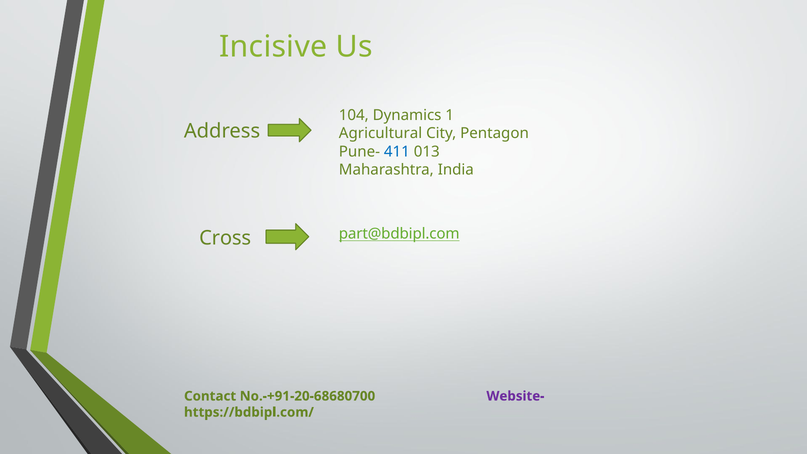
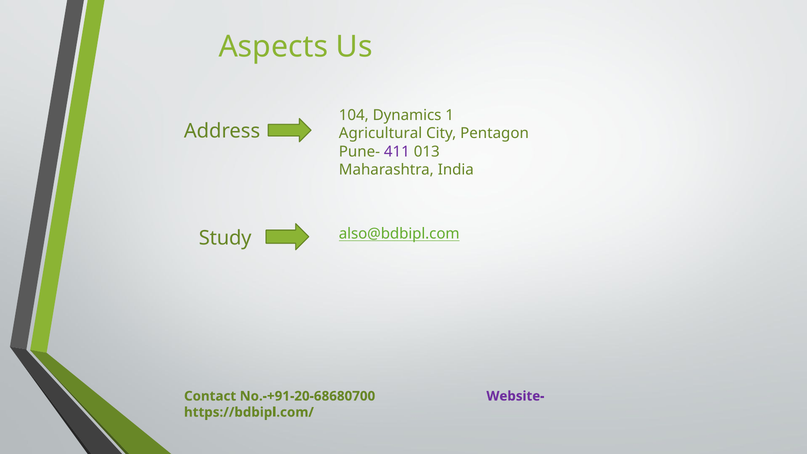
Incisive: Incisive -> Aspects (273, 47)
411 colour: blue -> purple (397, 151)
part@bdbipl.com: part@bdbipl.com -> also@bdbipl.com (399, 234)
Cross: Cross -> Study (225, 238)
